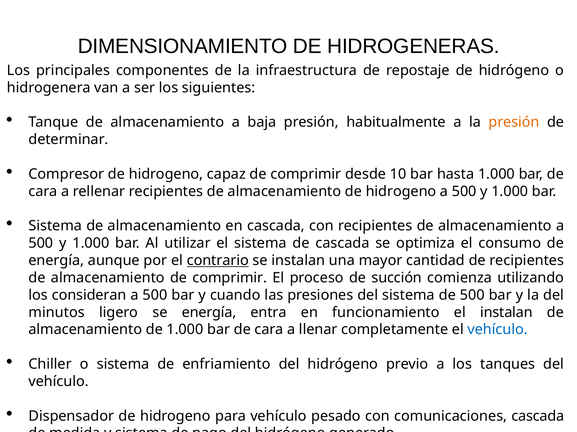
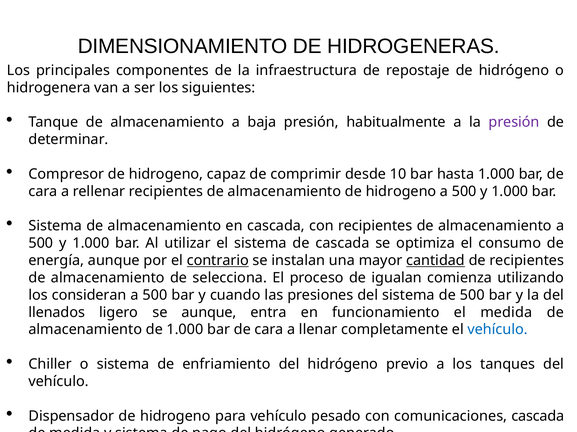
presión colour: orange -> purple (514, 122)
cantidad underline: none -> present (436, 261)
almacenamiento de comprimir: comprimir -> selecciona (230, 278)
succión: succión -> igualan (397, 278)
minutos: minutos -> llenados (57, 313)
se energía: energía -> aunque (209, 313)
el instalan: instalan -> medida (506, 313)
